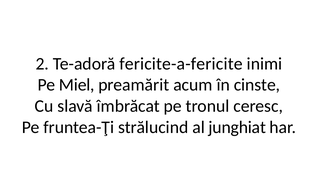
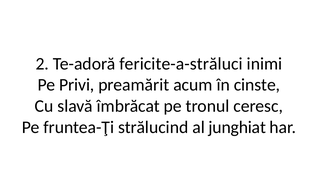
fericite-a-fericite: fericite-a-fericite -> fericite-a-străluci (181, 64)
Miel: Miel -> Privi (77, 85)
